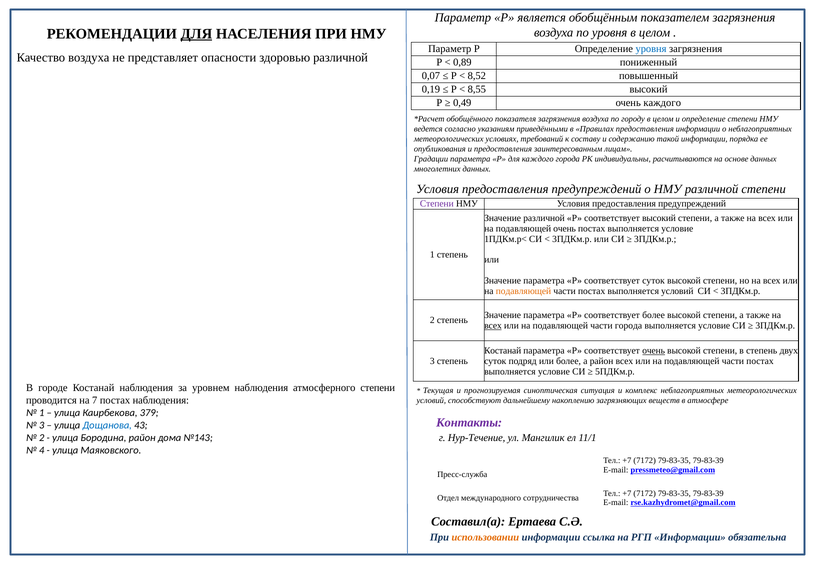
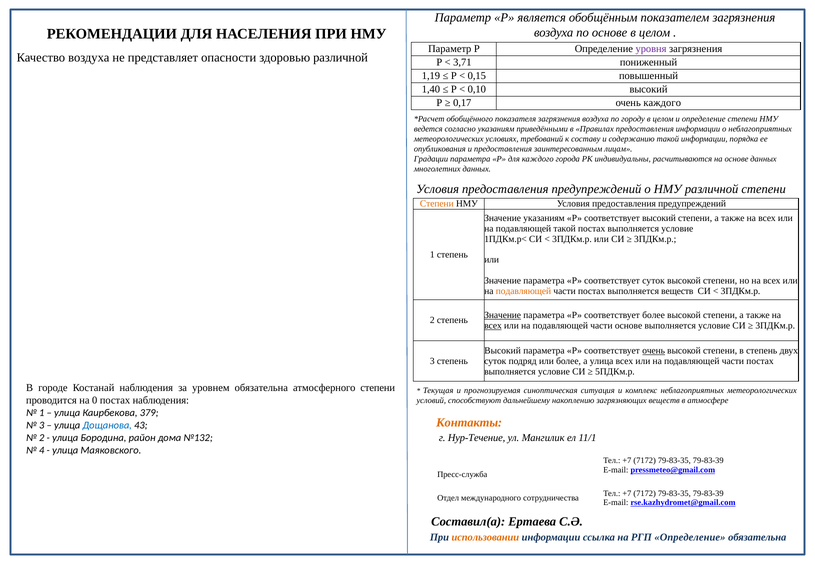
по уровня: уровня -> основе (610, 33)
ДЛЯ underline: present -> none (196, 34)
уровня colour: blue -> purple (651, 49)
0,89: 0,89 -> 3,71 (462, 62)
0,07: 0,07 -> 1,19 (431, 76)
8,52: 8,52 -> 0,15 (477, 76)
0,19: 0,19 -> 1,40 (431, 89)
8,55: 8,55 -> 0,10 (477, 89)
0,49: 0,49 -> 0,17 (462, 103)
Степени colour: purple -> orange (437, 204)
Значение различной: различной -> указаниям (544, 218)
подавляющей очень: очень -> такой (565, 229)
выполняется условий: условий -> веществ (677, 291)
Значение underline: none -> present (503, 315)
части города: города -> основе (629, 326)
Костанай: Костанай -> Высокий (503, 351)
а район: район -> улица (602, 361)
уровнем наблюдения: наблюдения -> обязательна (261, 388)
7: 7 -> 0 (95, 400)
Контакты colour: purple -> orange (469, 423)
№143: №143 -> №132 (198, 438)
РГП Информации: Информации -> Определение (690, 537)
